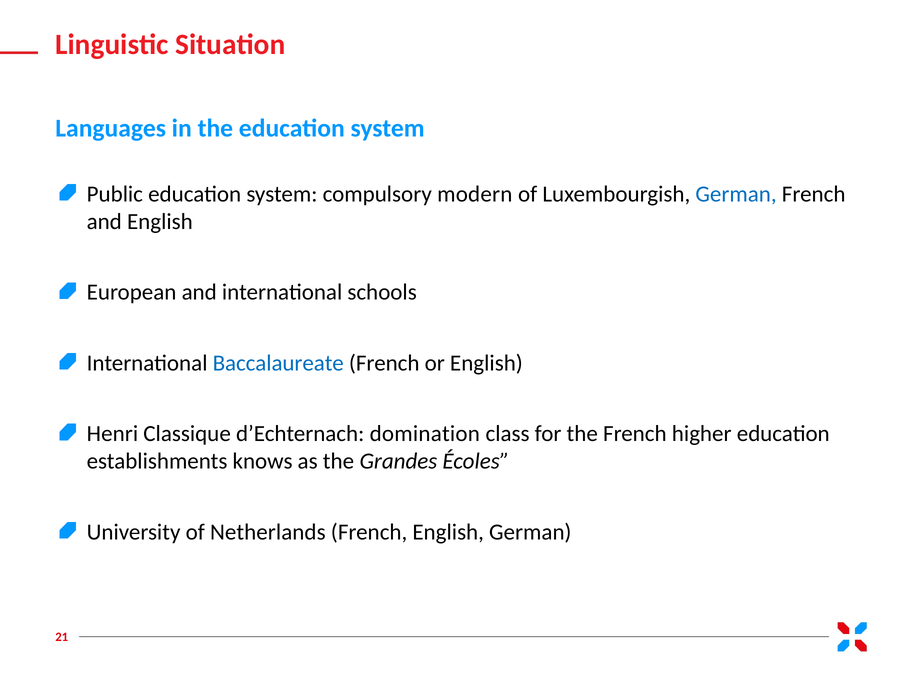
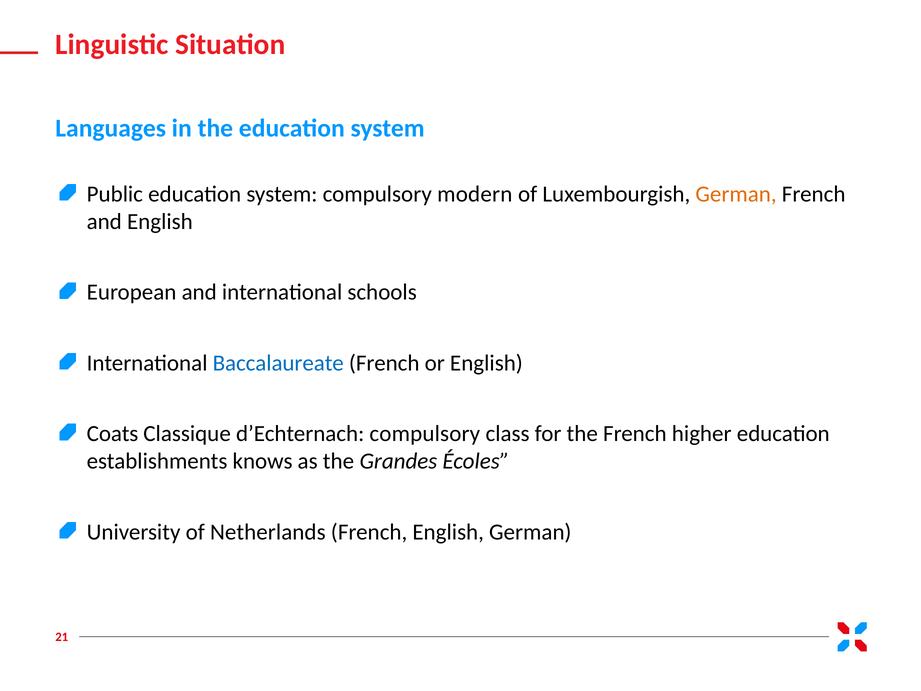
German colour: blue -> orange (736, 194)
Henri: Henri -> Coats (113, 434)
d’Echternach domination: domination -> compulsory (425, 434)
